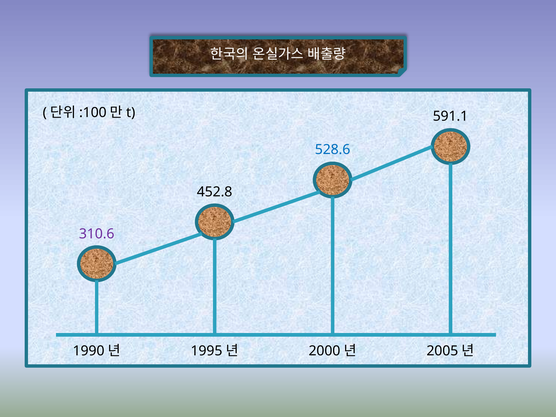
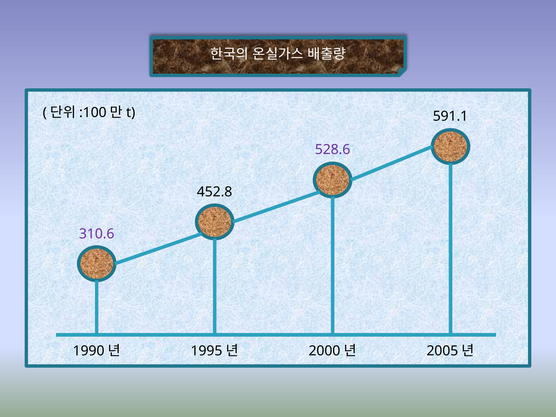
528.6 colour: blue -> purple (333, 150)
